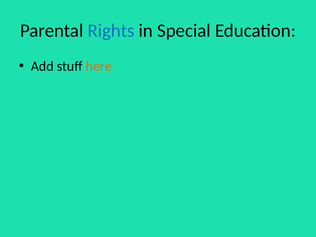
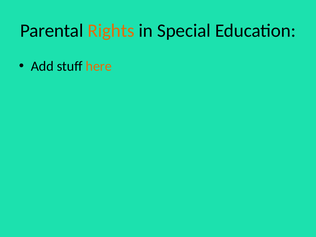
Rights colour: blue -> orange (111, 31)
